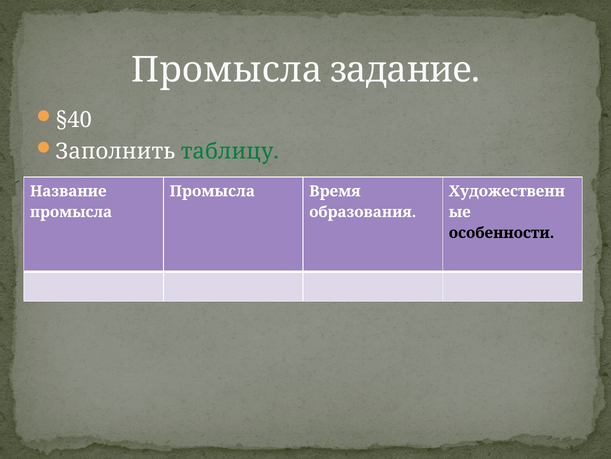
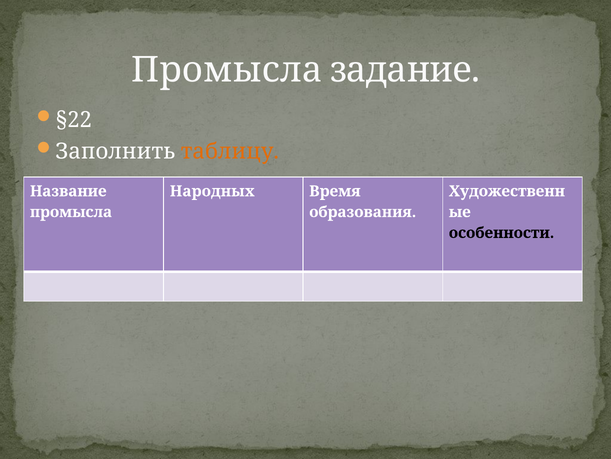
§40: §40 -> §22 (74, 120)
таблицу colour: green -> orange (230, 151)
Промысла: Промысла -> Народных (212, 191)
